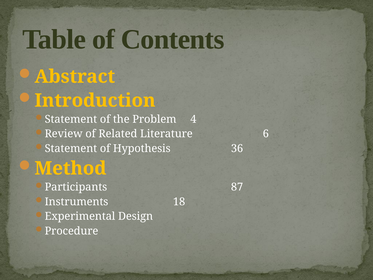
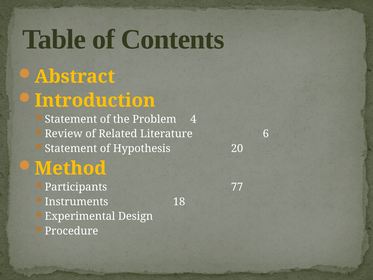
36: 36 -> 20 (237, 148)
87: 87 -> 77 (237, 187)
